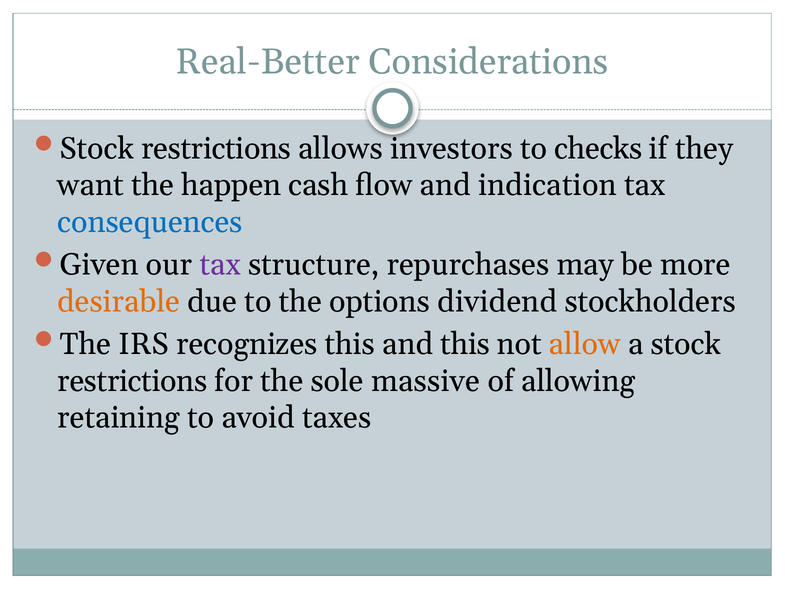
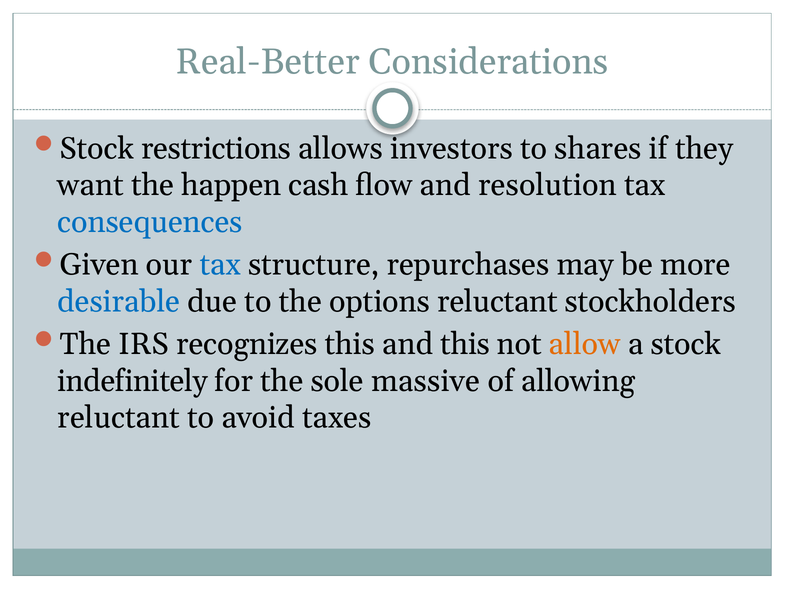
checks: checks -> shares (598, 149)
indication: indication -> resolution (547, 185)
tax colour: purple -> blue (220, 265)
desirable colour: orange -> blue (119, 301)
options dividend: dividend -> reluctant (498, 301)
restrictions: restrictions -> indefinitely (132, 381)
retaining: retaining -> reluctant (119, 417)
